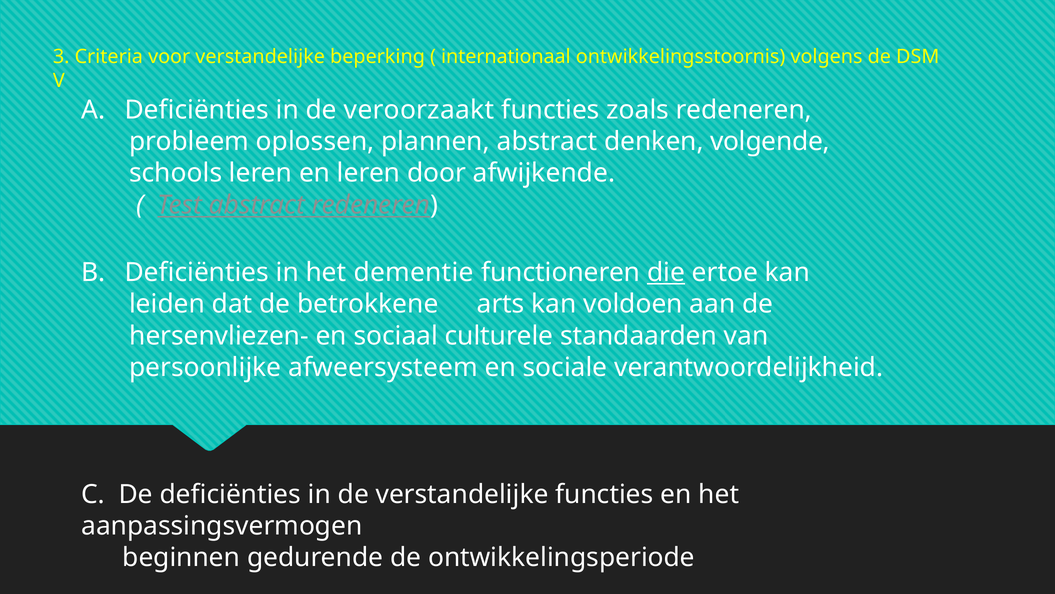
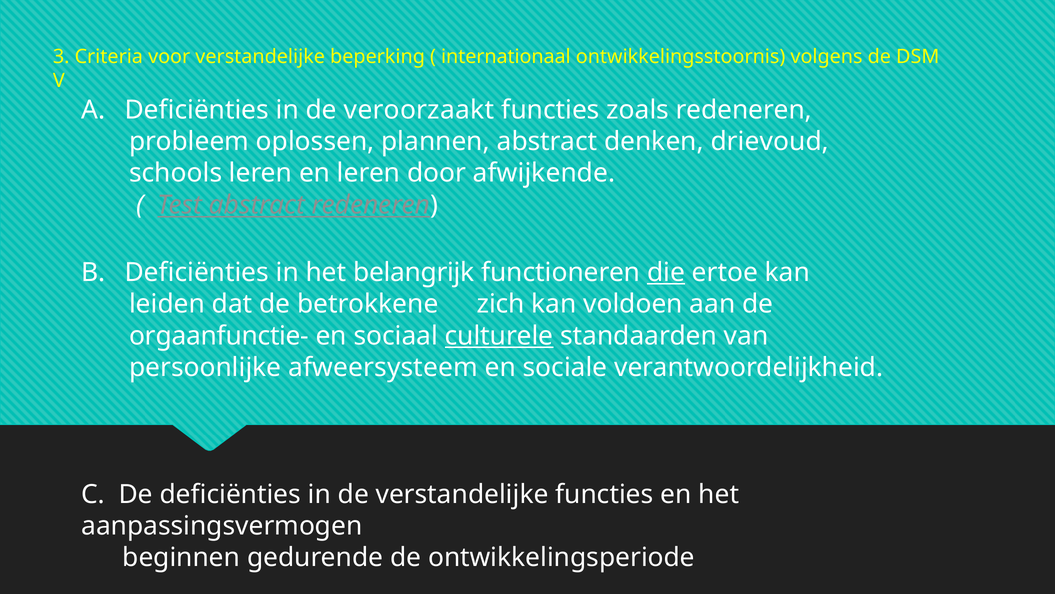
volgende: volgende -> drievoud (770, 141)
dementie: dementie -> belangrijk (414, 272)
arts: arts -> zich (501, 304)
hersenvliezen-: hersenvliezen- -> orgaanfunctie- (219, 336)
culturele underline: none -> present (499, 336)
